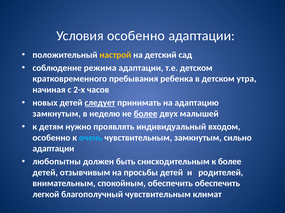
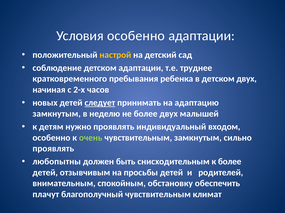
соблюдение режима: режима -> детском (100, 68)
т.е детском: детском -> труднее (196, 68)
детском утра: утра -> двух (247, 79)
более underline: present -> none (146, 114)
очень colour: light blue -> light green (91, 138)
адаптации: адаптации -> проявлять (53, 149)
спокойным обеспечить: обеспечить -> обстановку (170, 184)
легкой: легкой -> плачут (46, 195)
